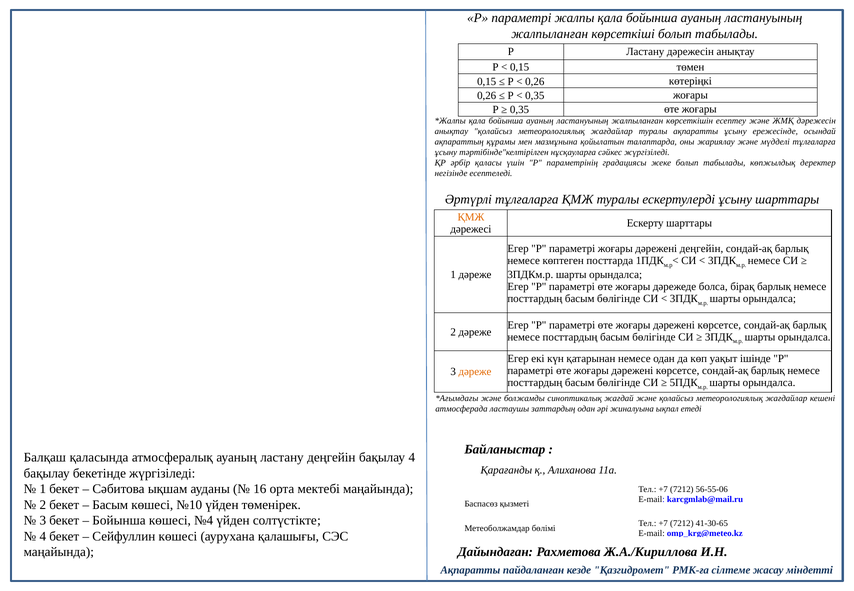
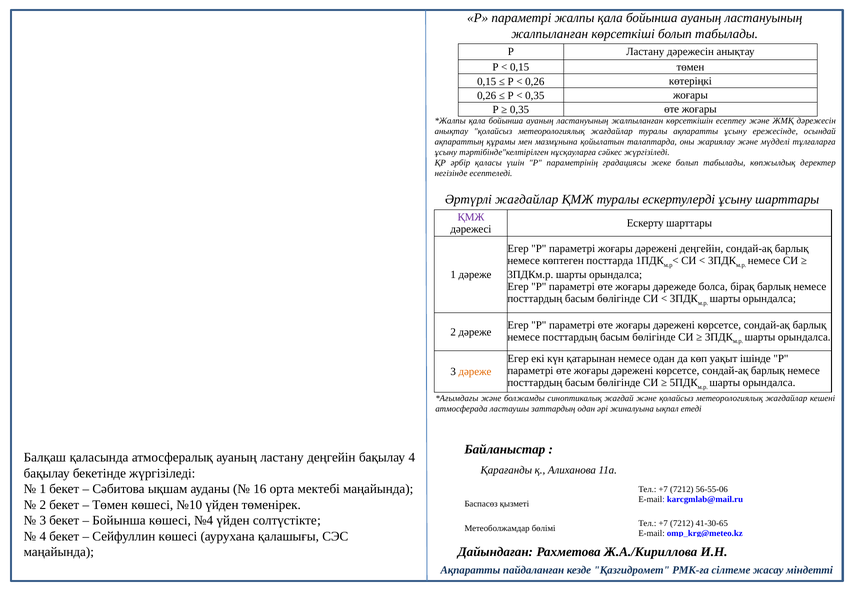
Әртүрлі тұлғаларға: тұлғаларға -> жағдайлар (527, 200)
ҚМЖ colour: orange -> purple (471, 217)
Басым: Басым -> Төмен (110, 505)
